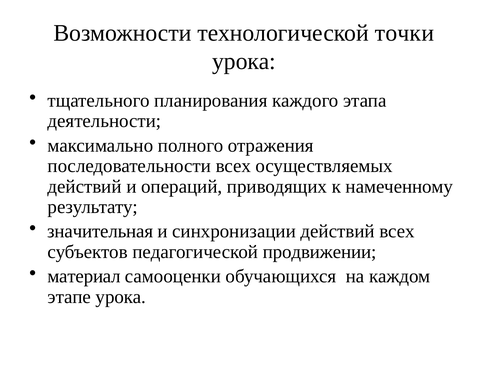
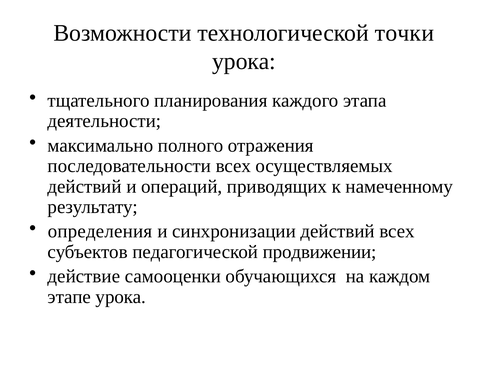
значительная: значительная -> определения (100, 231)
материал: материал -> действие (84, 276)
